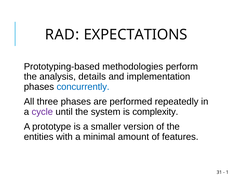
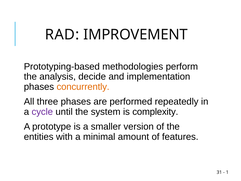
EXPECTATIONS: EXPECTATIONS -> IMPROVEMENT (136, 35)
details: details -> decide (92, 77)
concurrently colour: blue -> orange (83, 87)
